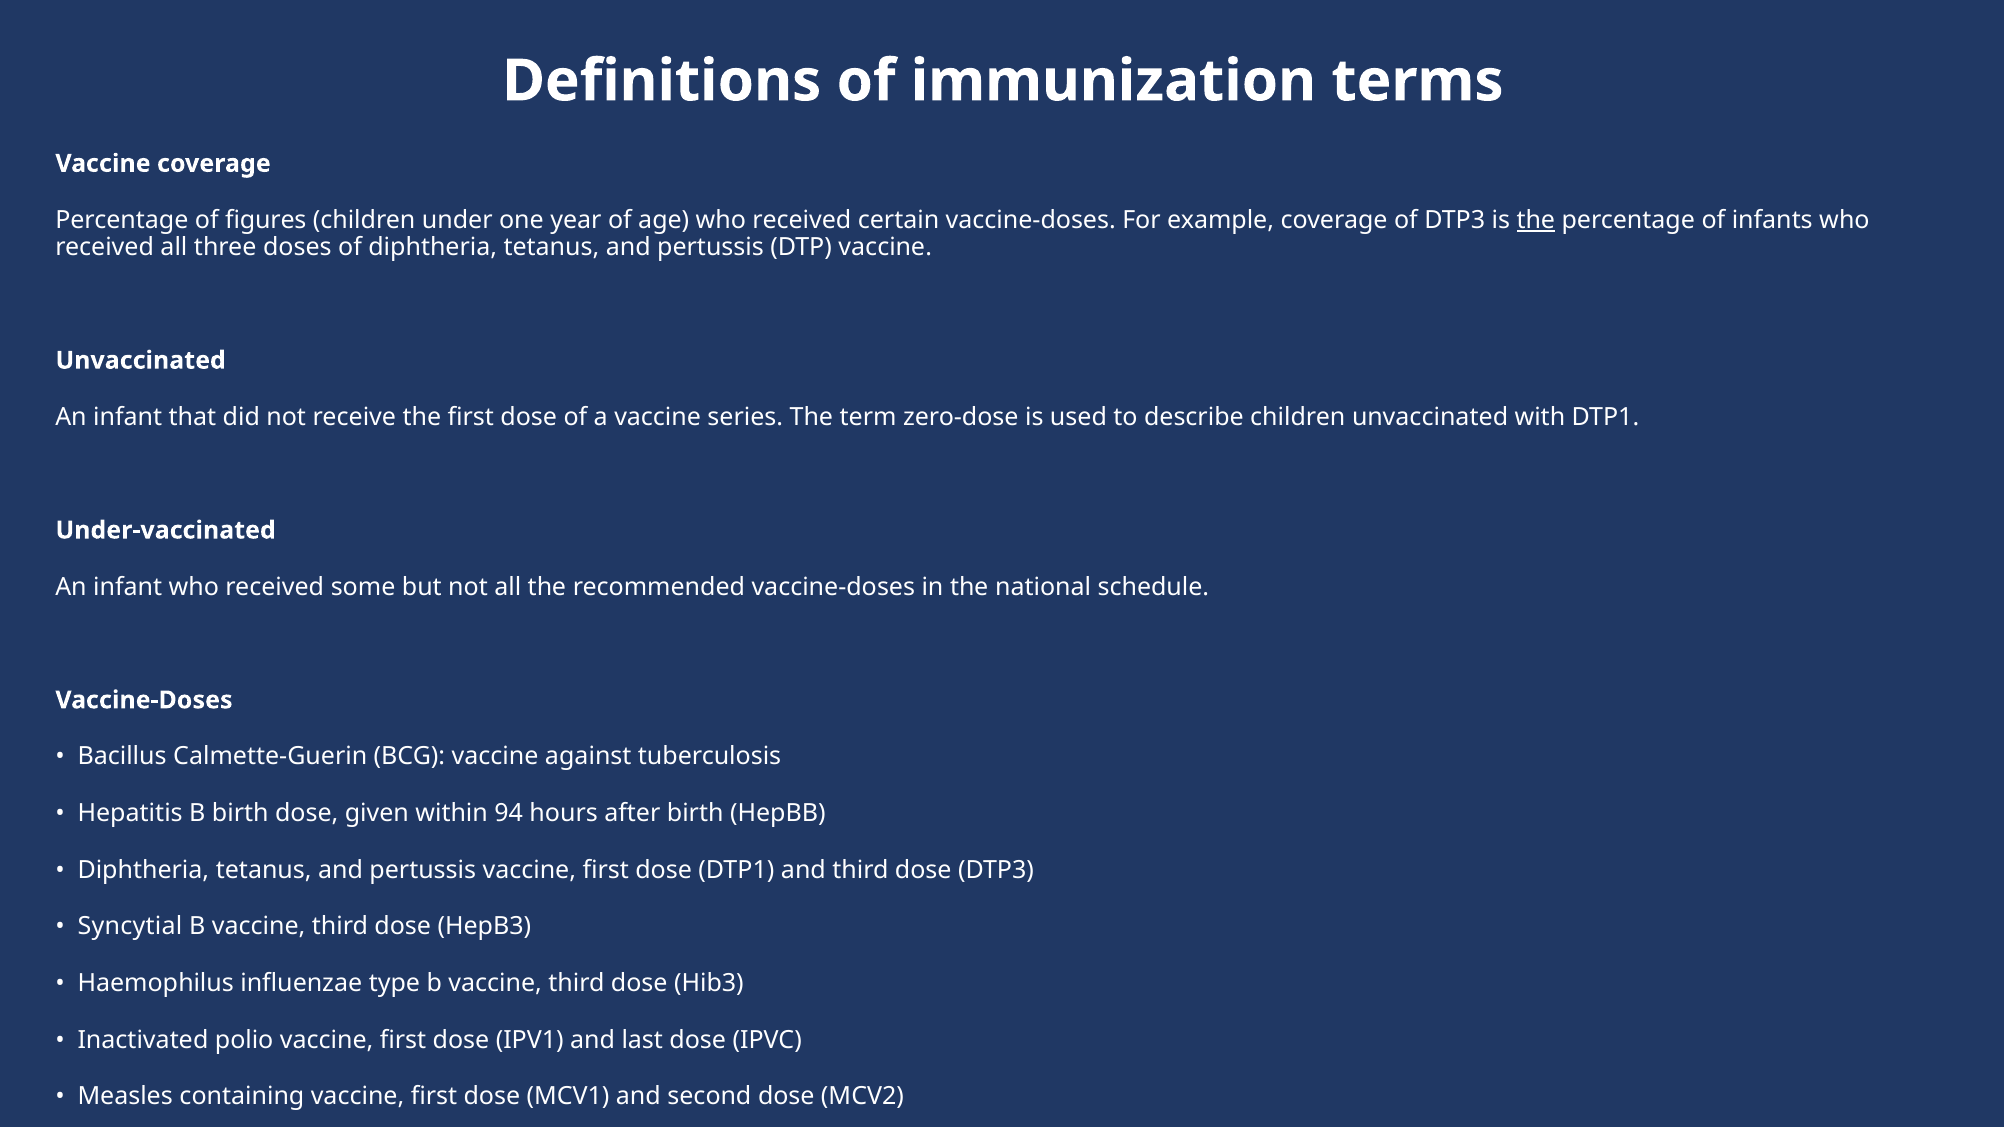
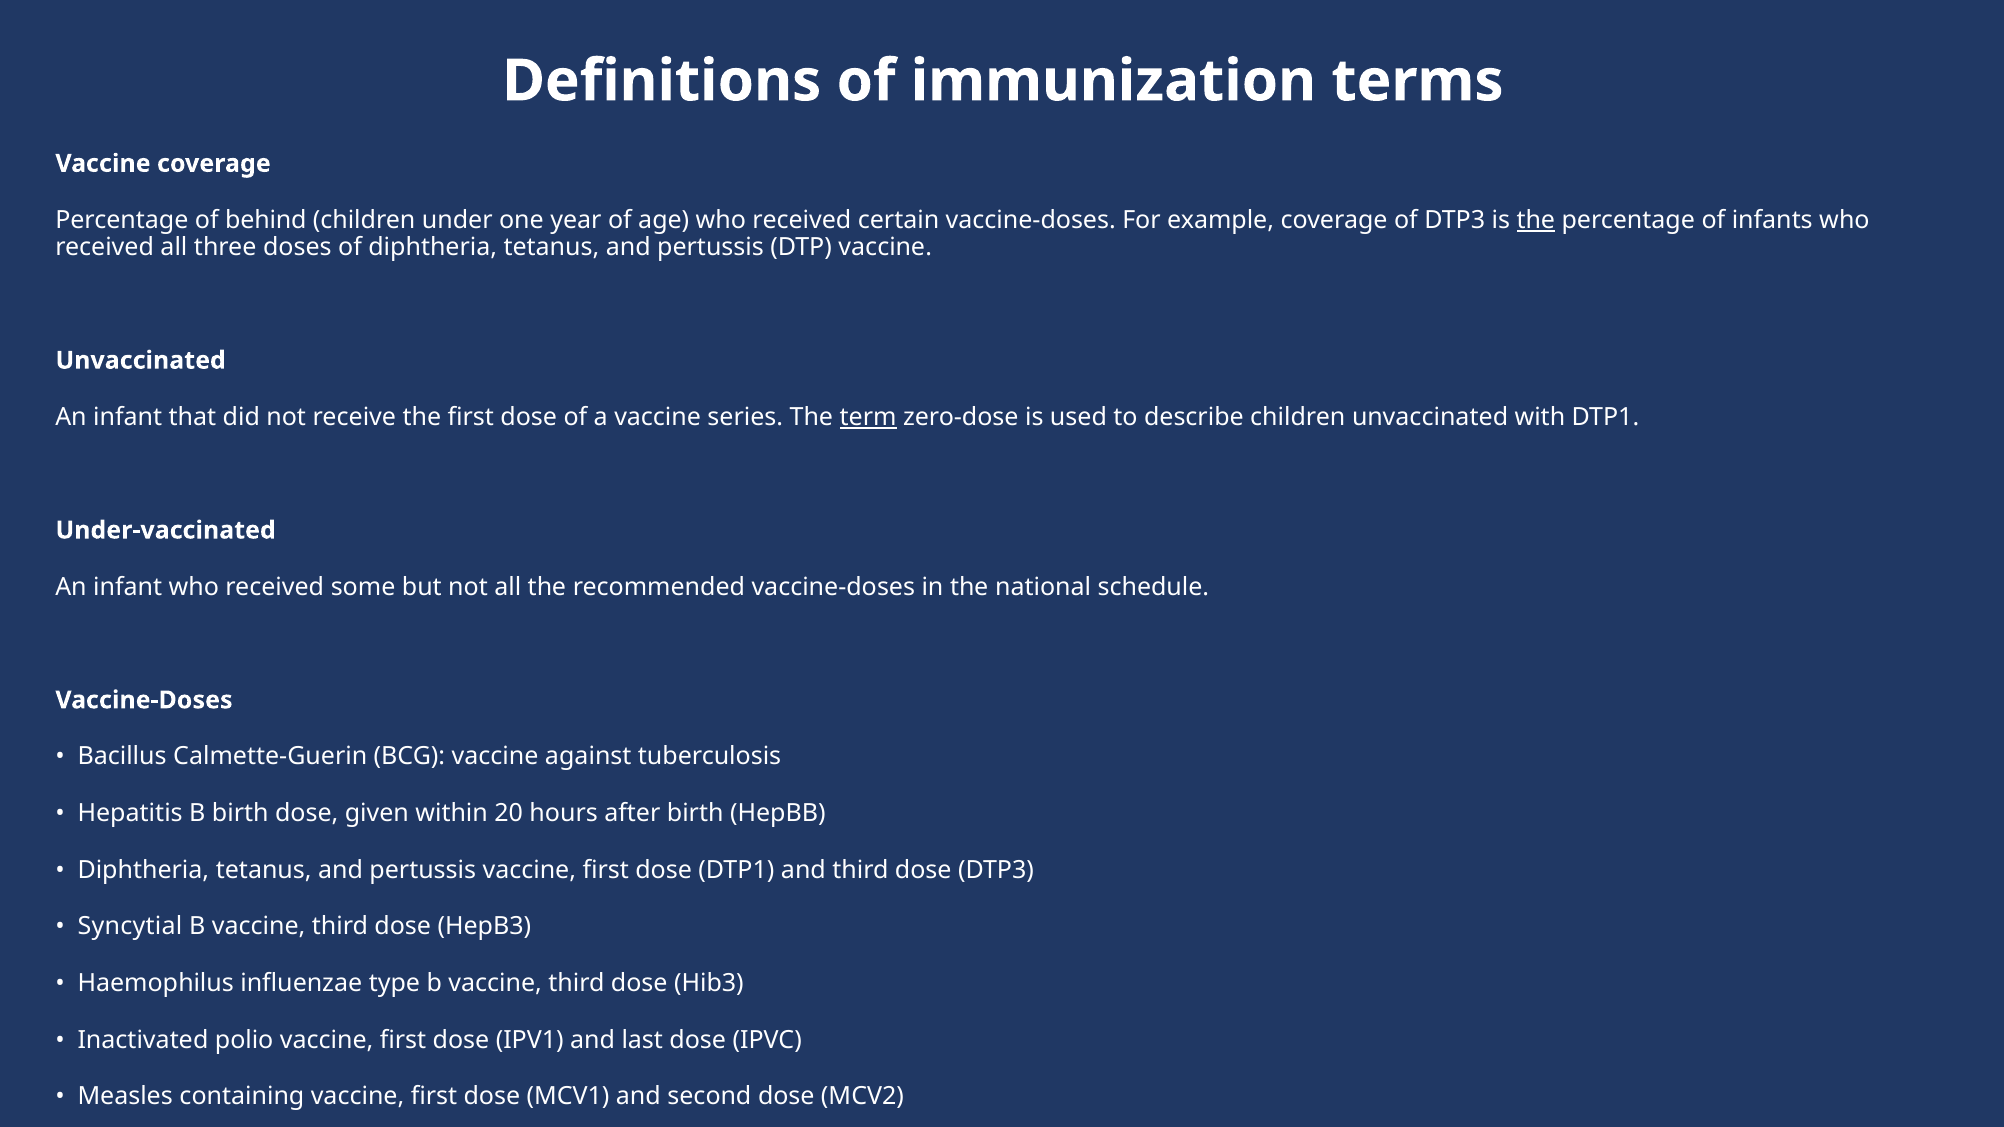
figures: figures -> behind (266, 220)
term underline: none -> present (868, 417)
94: 94 -> 20 (509, 814)
